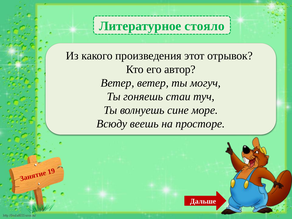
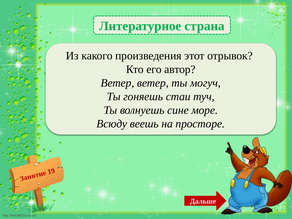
стояло: стояло -> страна (205, 26)
